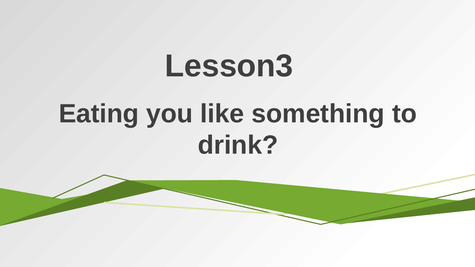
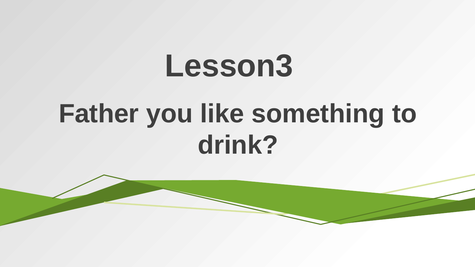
Eating: Eating -> Father (99, 114)
